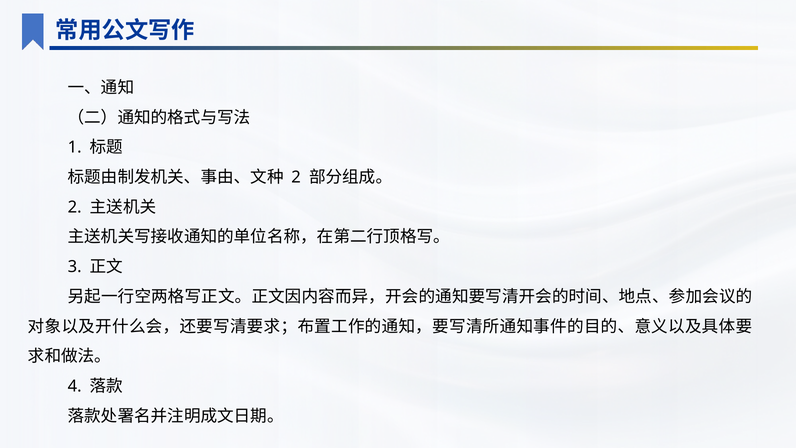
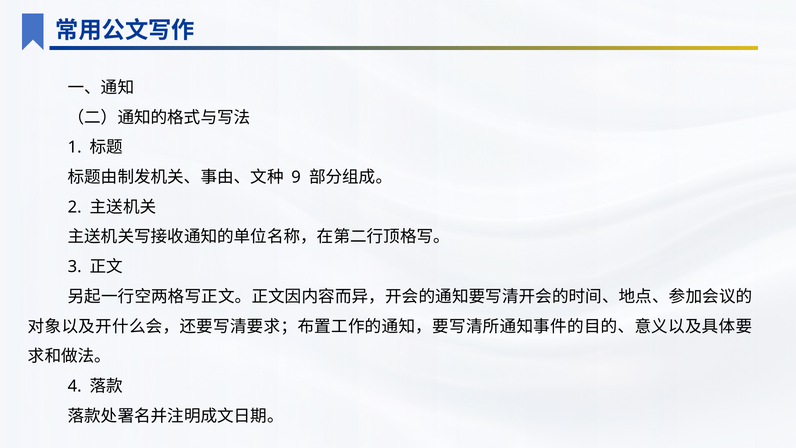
2: 2 -> 9 (296, 177)
